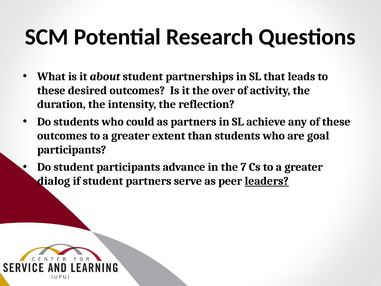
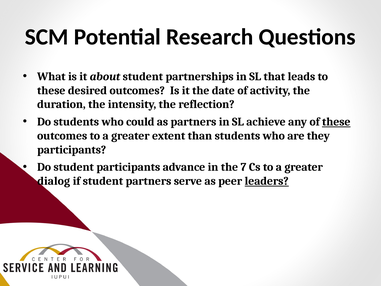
over: over -> date (223, 90)
these underline: none -> present (336, 122)
goal: goal -> they (318, 136)
